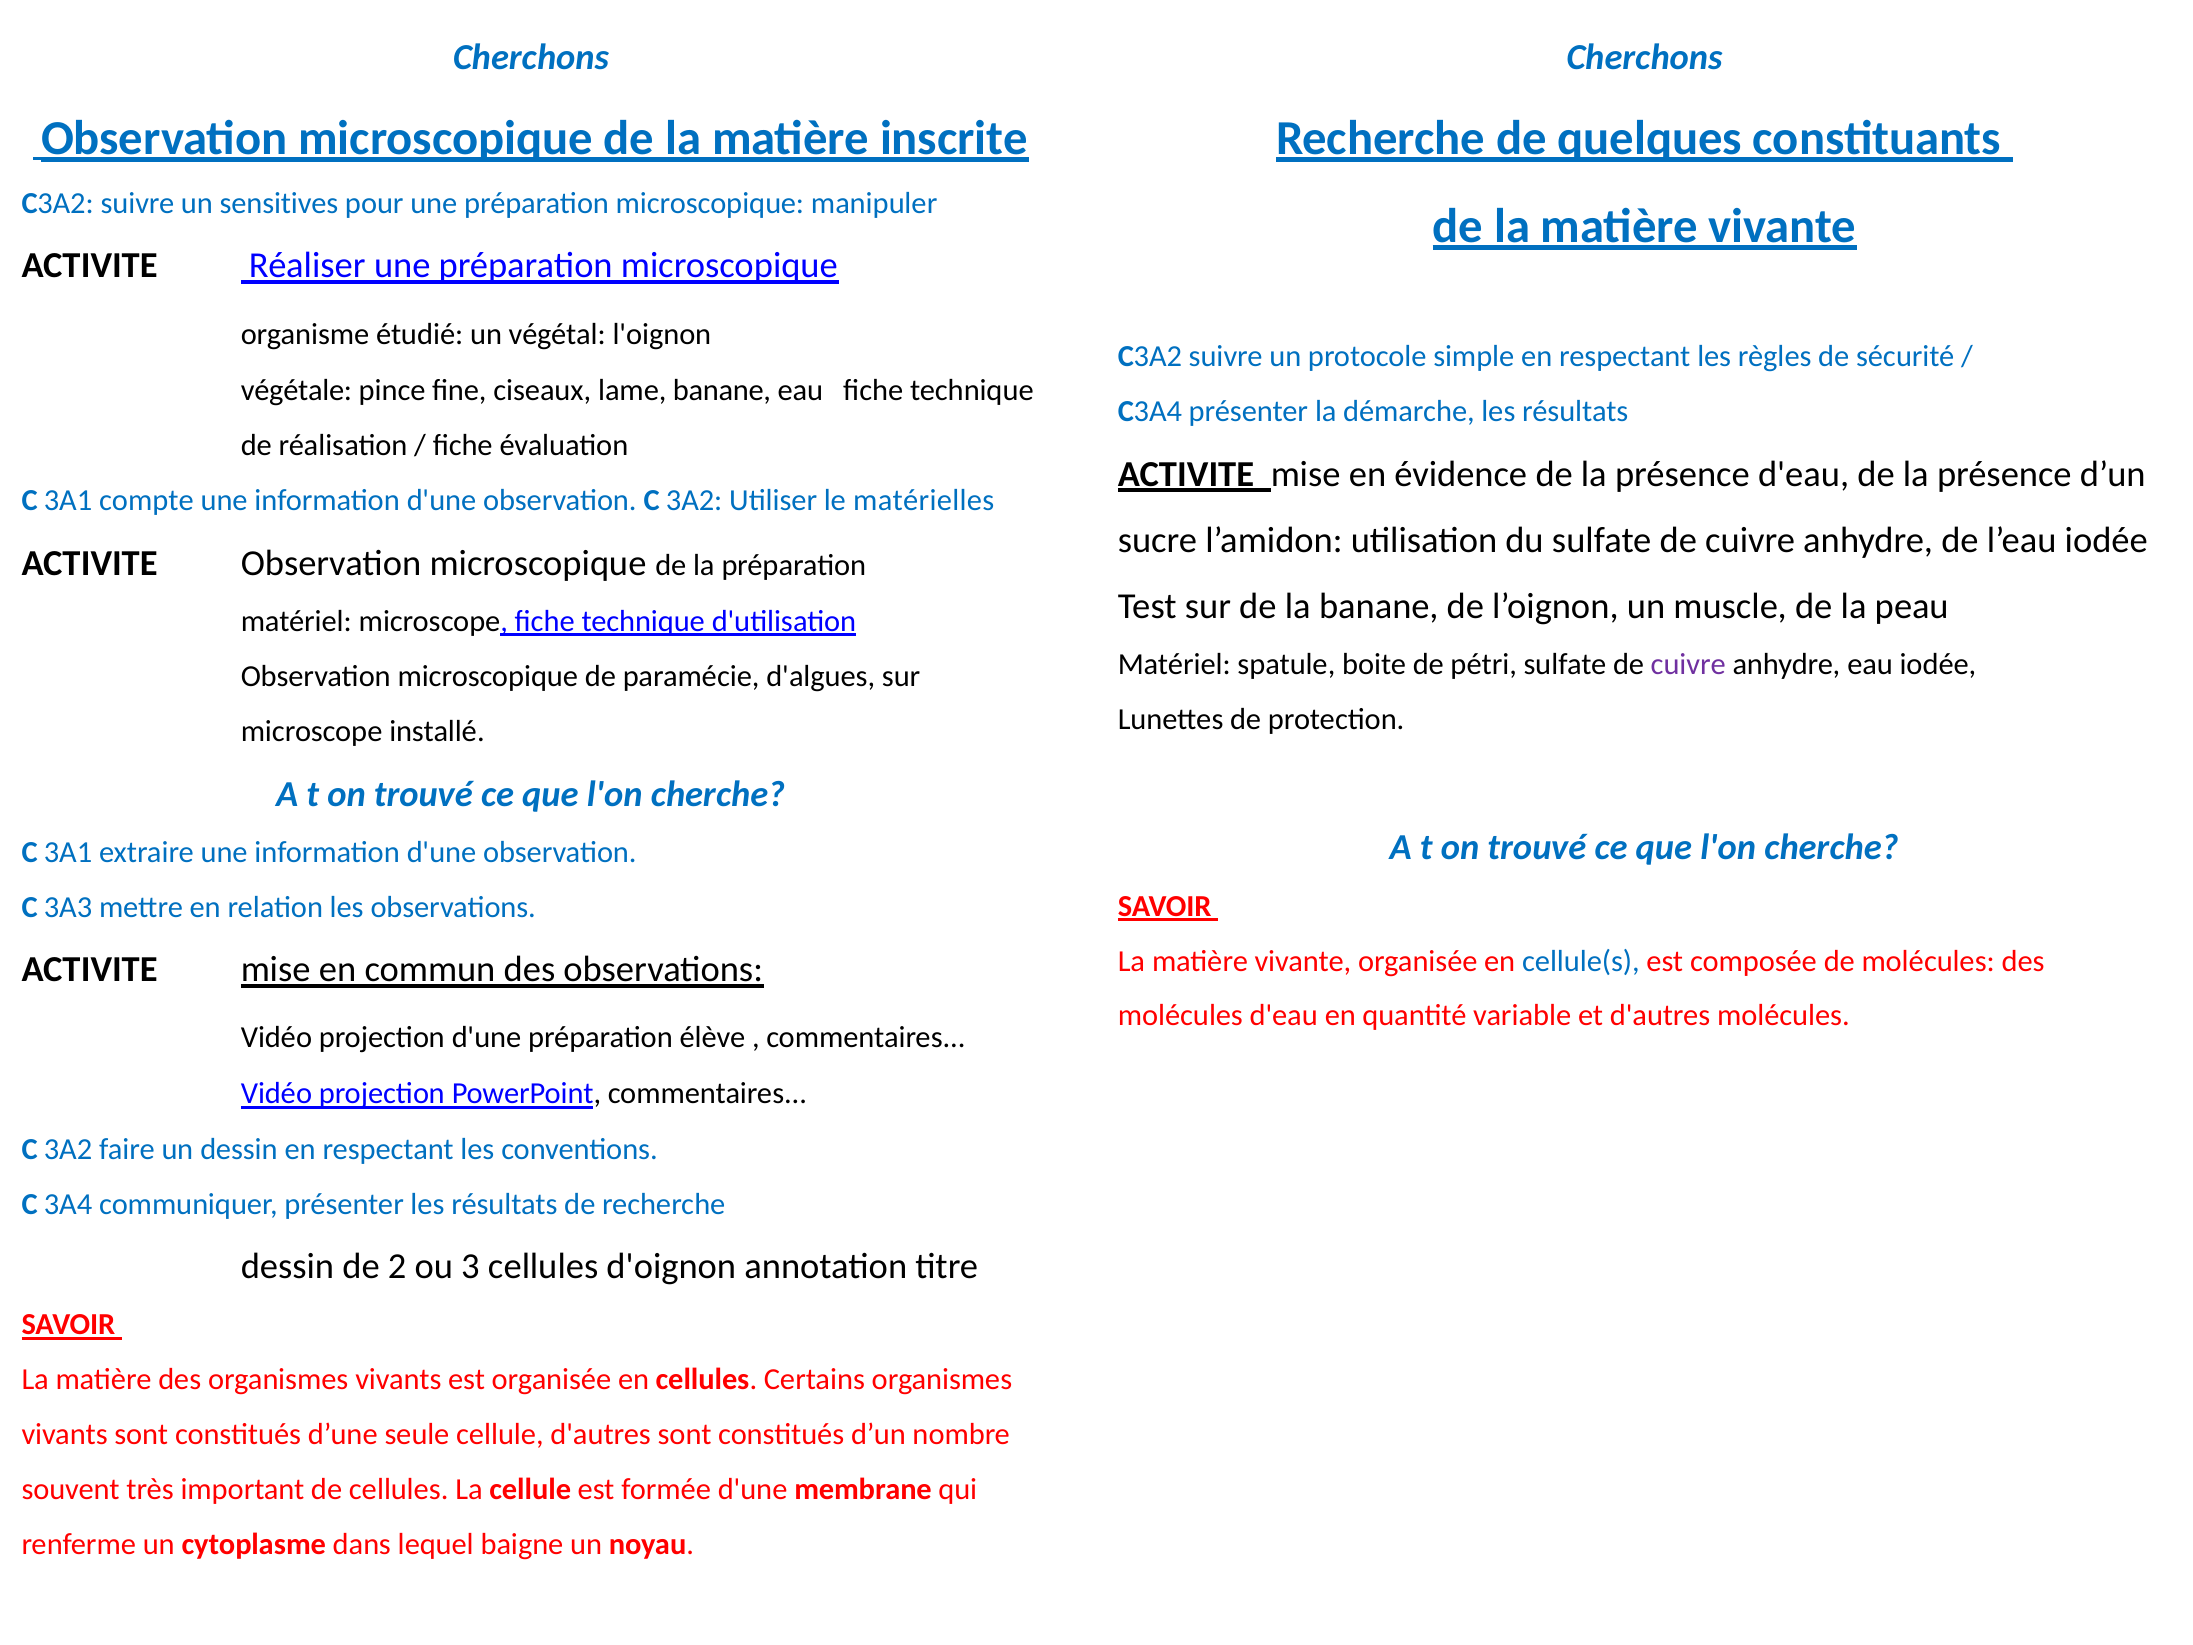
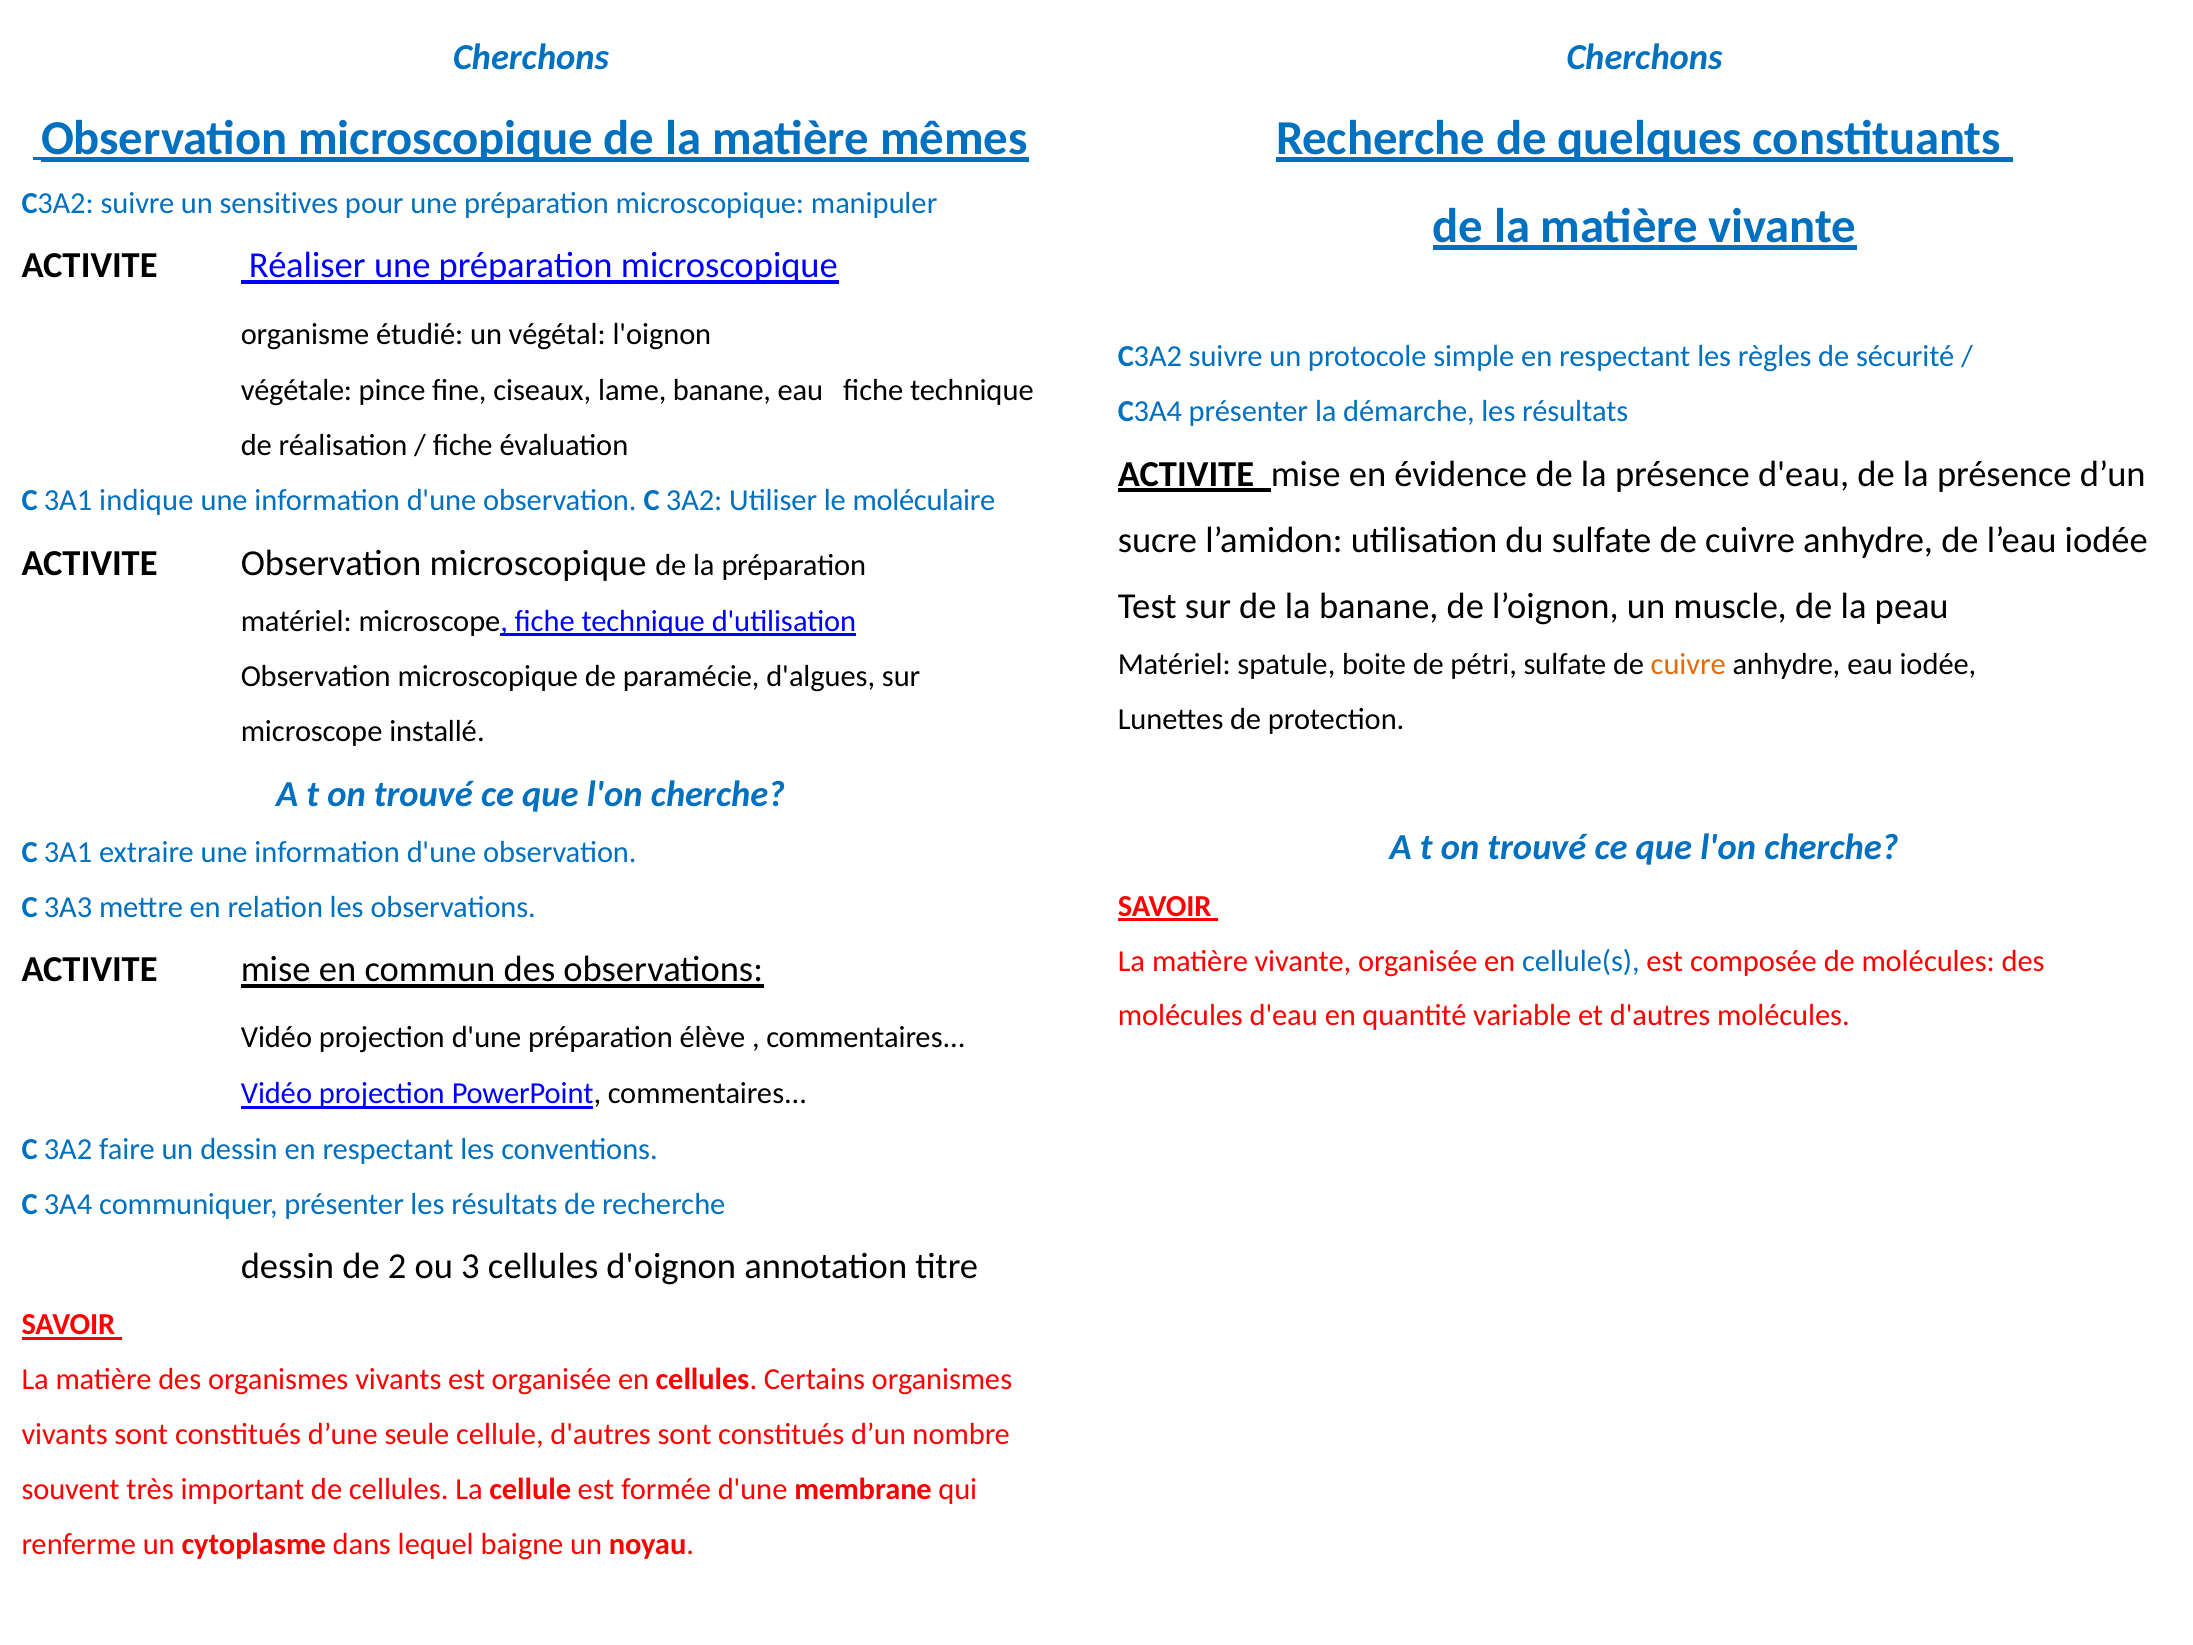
inscrite: inscrite -> mêmes (954, 138)
compte: compte -> indique (146, 500)
matérielles: matérielles -> moléculaire (924, 500)
cuivre colour: purple -> orange (1688, 665)
